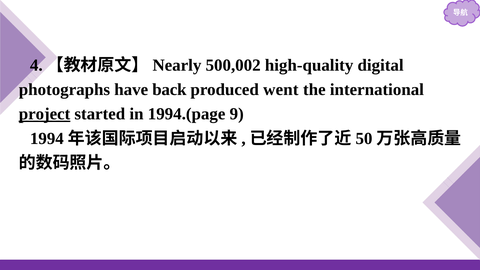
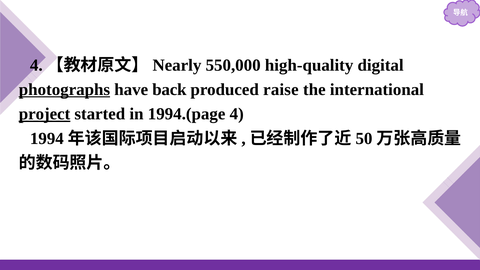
500,002: 500,002 -> 550,000 (233, 65)
photographs underline: none -> present (64, 90)
went: went -> raise (281, 90)
1994.(page 9: 9 -> 4 (237, 114)
